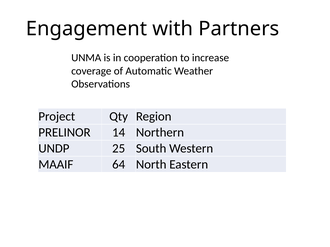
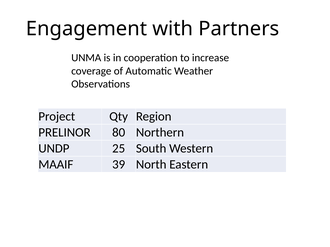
14: 14 -> 80 (119, 133)
64: 64 -> 39 (119, 165)
